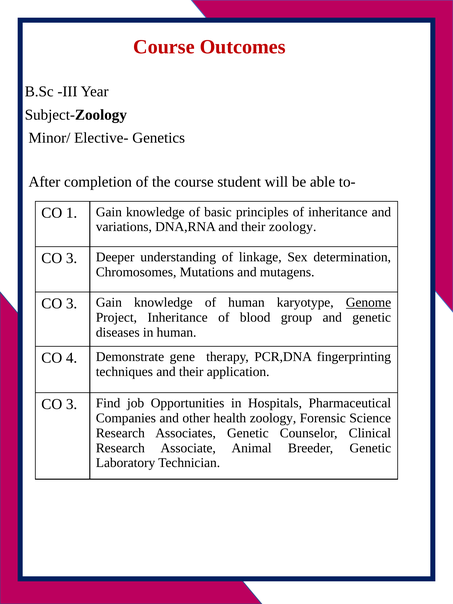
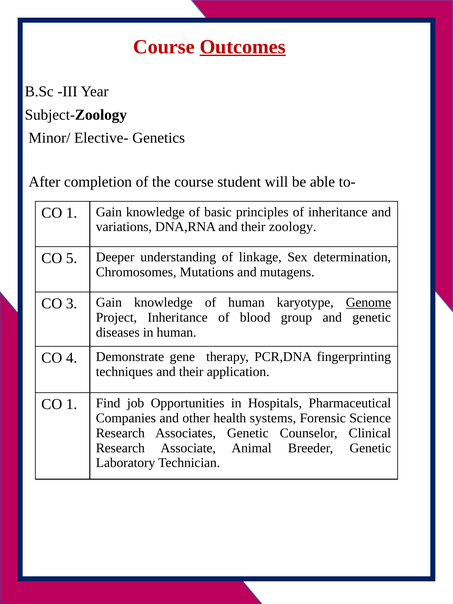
Outcomes underline: none -> present (243, 47)
3: 3 -> 5 (72, 258)
3: 3 -> 1 (72, 404)
health zoology: zoology -> systems (273, 418)
